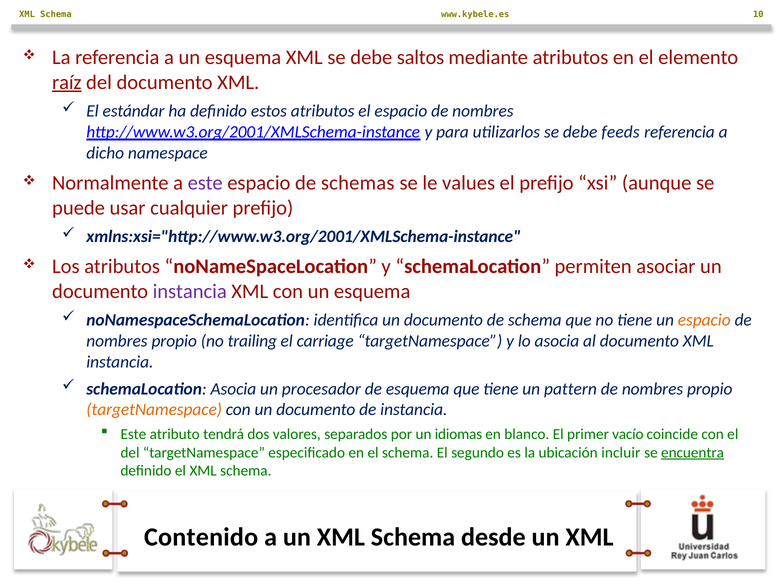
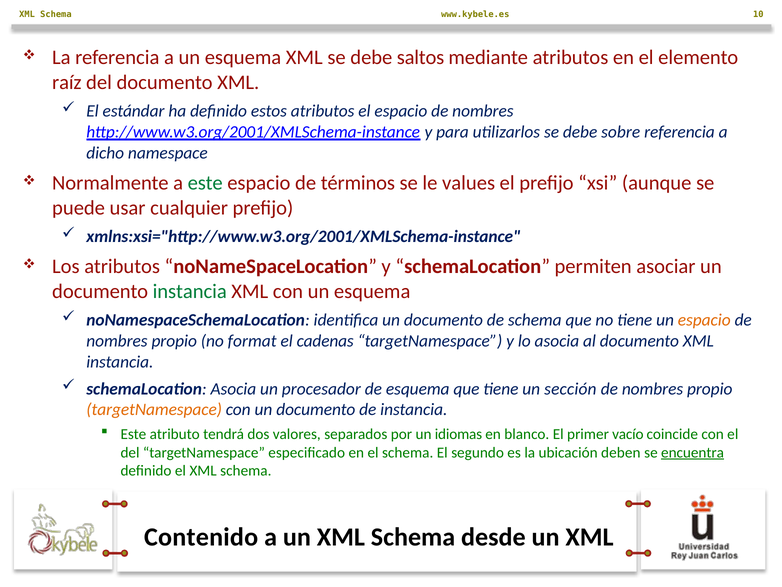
raíz underline: present -> none (67, 82)
feeds: feeds -> sobre (621, 132)
este colour: purple -> green (205, 183)
schemas: schemas -> términos (358, 183)
instancia colour: purple -> green (190, 291)
trailing: trailing -> format (252, 341)
carriage: carriage -> cadenas (325, 341)
pattern: pattern -> sección (570, 388)
incluir: incluir -> deben (621, 452)
